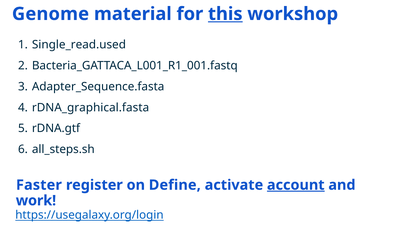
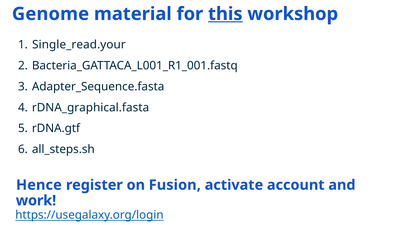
Single_read.used: Single_read.used -> Single_read.your (79, 45)
Faster: Faster -> Hence (39, 185)
Define: Define -> Fusion (175, 185)
account underline: present -> none (296, 185)
